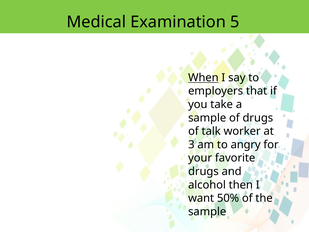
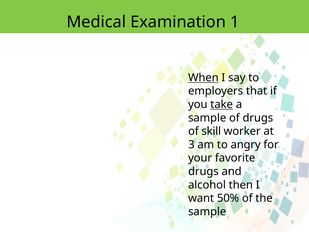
5: 5 -> 1 (235, 22)
take underline: none -> present (222, 104)
talk: talk -> skill (211, 131)
